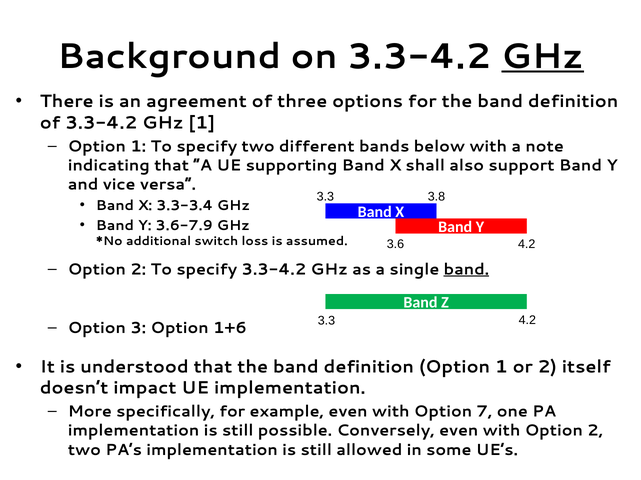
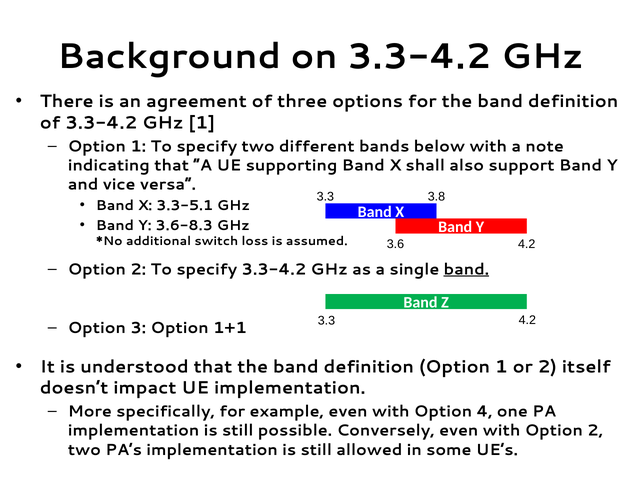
GHz underline: present -> none (543, 56)
3.3-3.4: 3.3-3.4 -> 3.3-5.1 (185, 206)
3.6-7.9: 3.6-7.9 -> 3.6-8.3 (184, 226)
1+6: 1+6 -> 1+1 (230, 328)
7: 7 -> 4 (485, 412)
